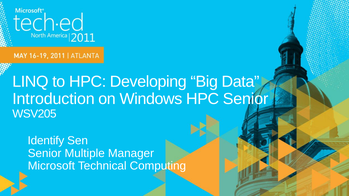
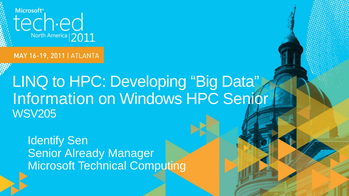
Introduction: Introduction -> Information (53, 99)
Multiple: Multiple -> Already (85, 153)
